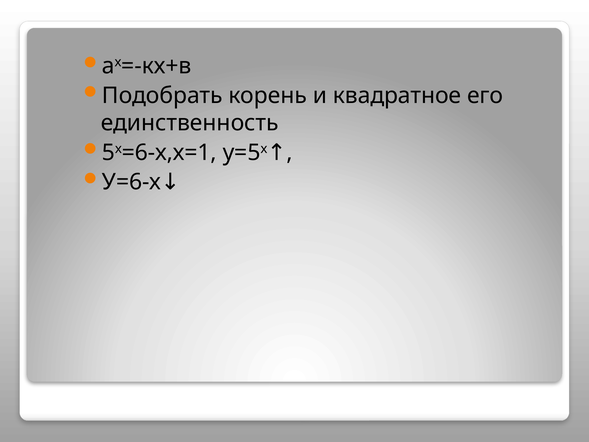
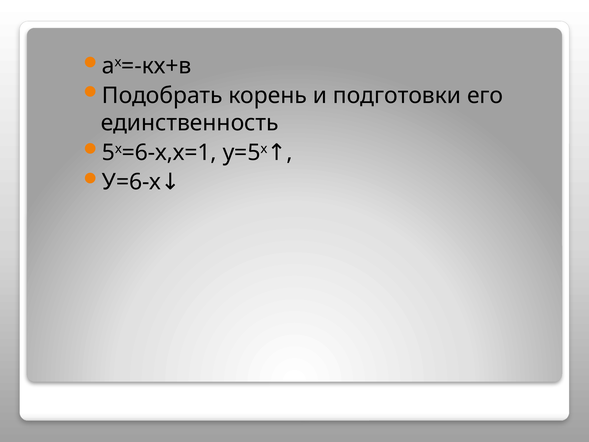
квадратное: квадратное -> подготовки (397, 95)
